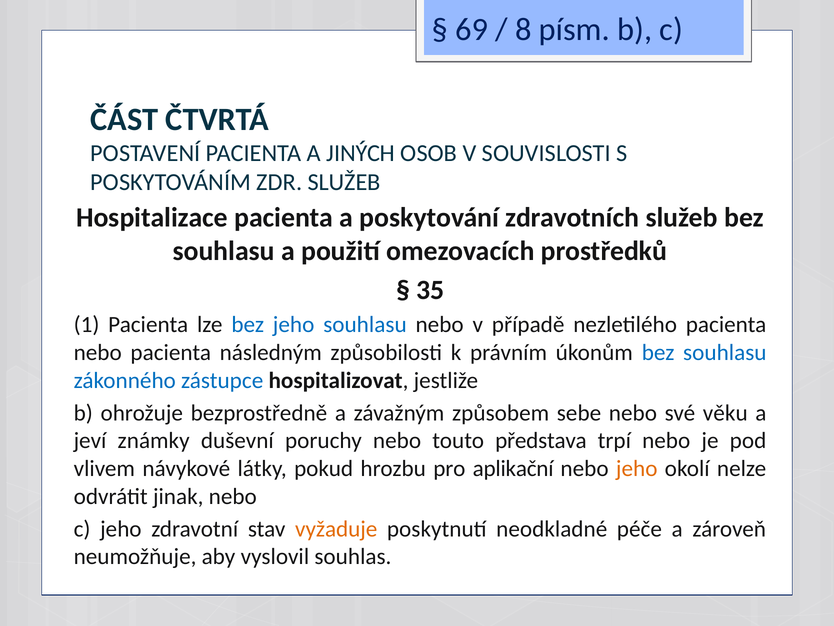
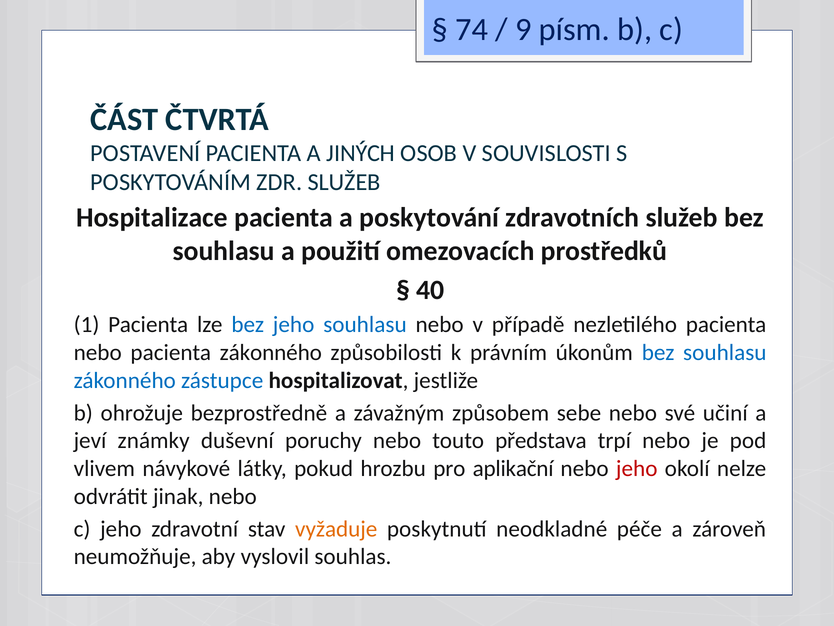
69: 69 -> 74 (472, 29)
8: 8 -> 9 (523, 29)
35: 35 -> 40 (430, 290)
pacienta následným: následným -> zákonného (271, 352)
věku: věku -> učiní (725, 413)
jeho colour: orange -> red (637, 468)
